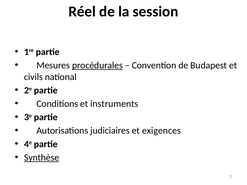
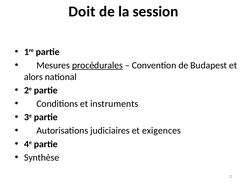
Réel: Réel -> Doit (82, 12)
civils: civils -> alors (33, 77)
Synthèse underline: present -> none (42, 158)
